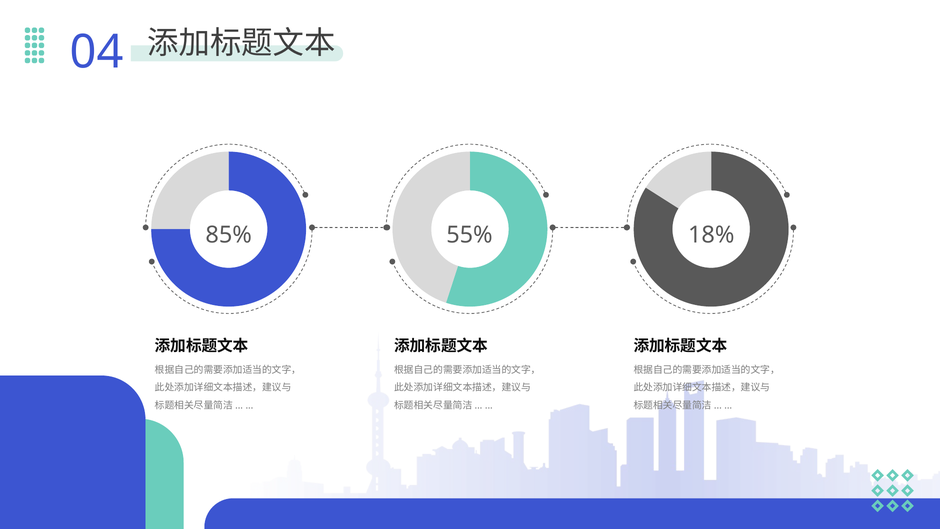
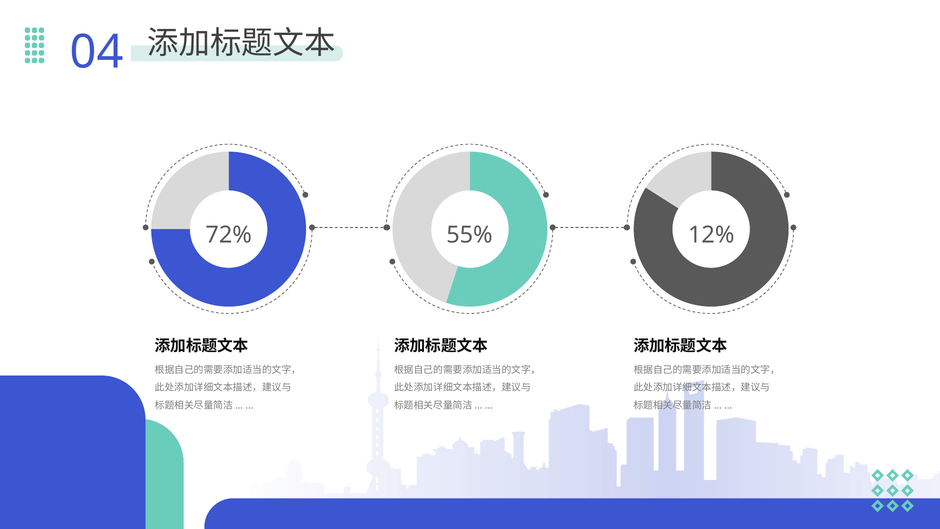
85%: 85% -> 72% (229, 235)
18%: 18% -> 12% (711, 235)
